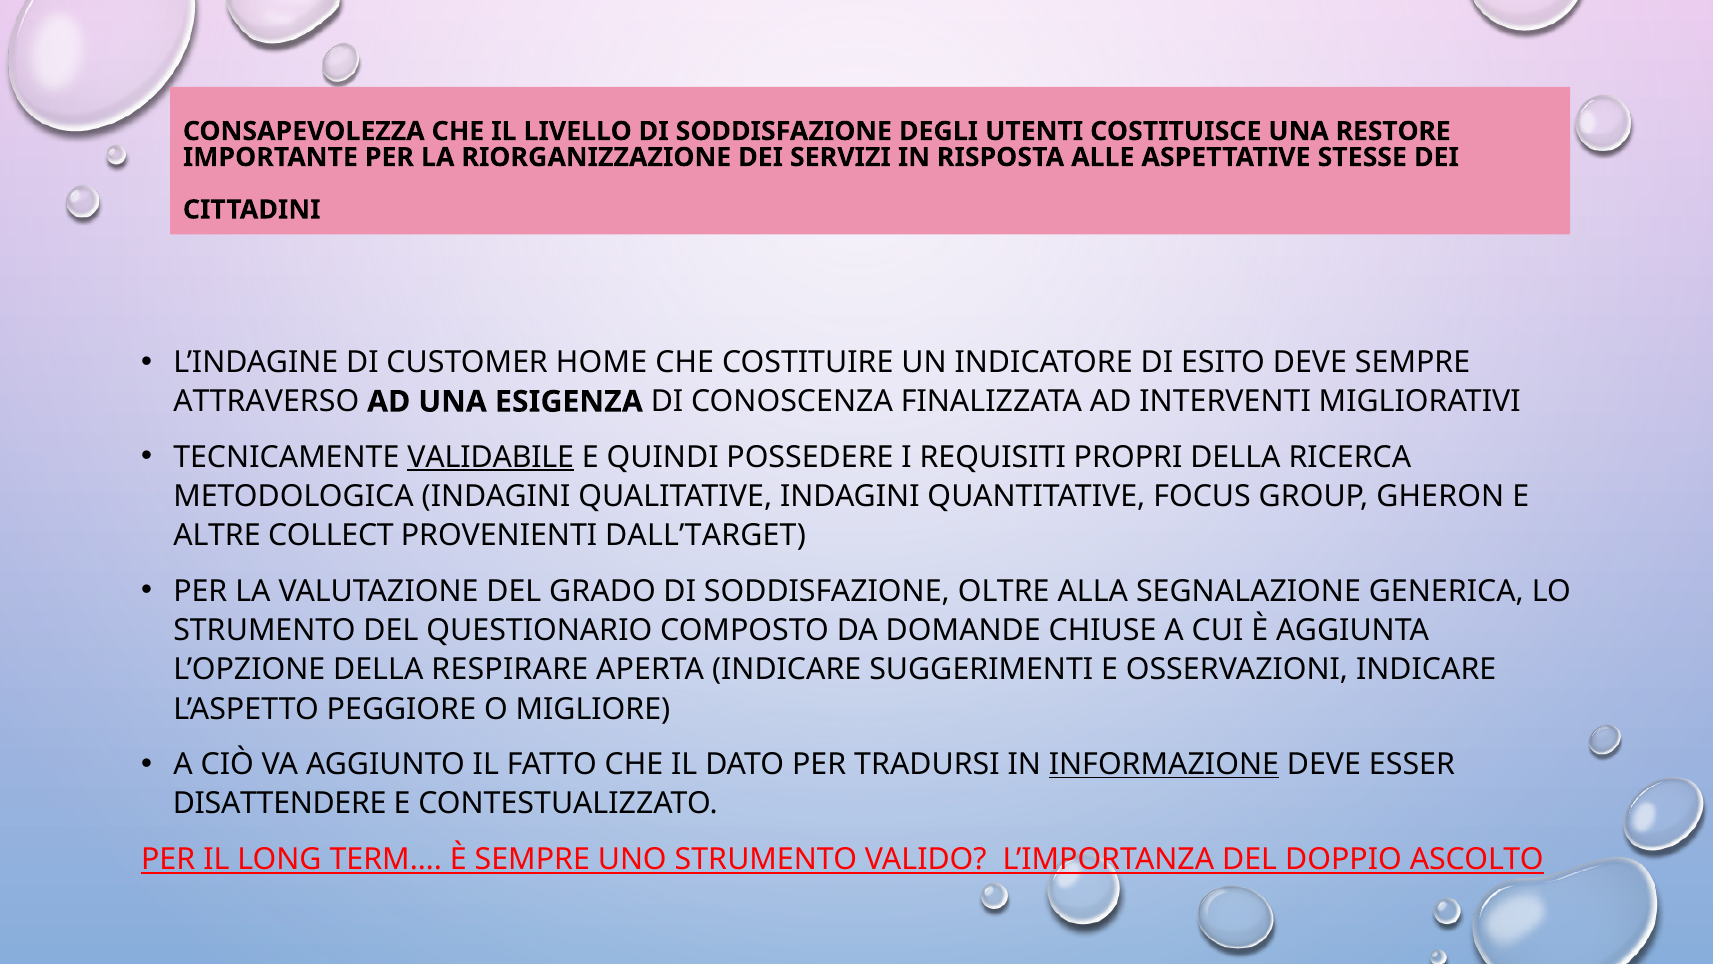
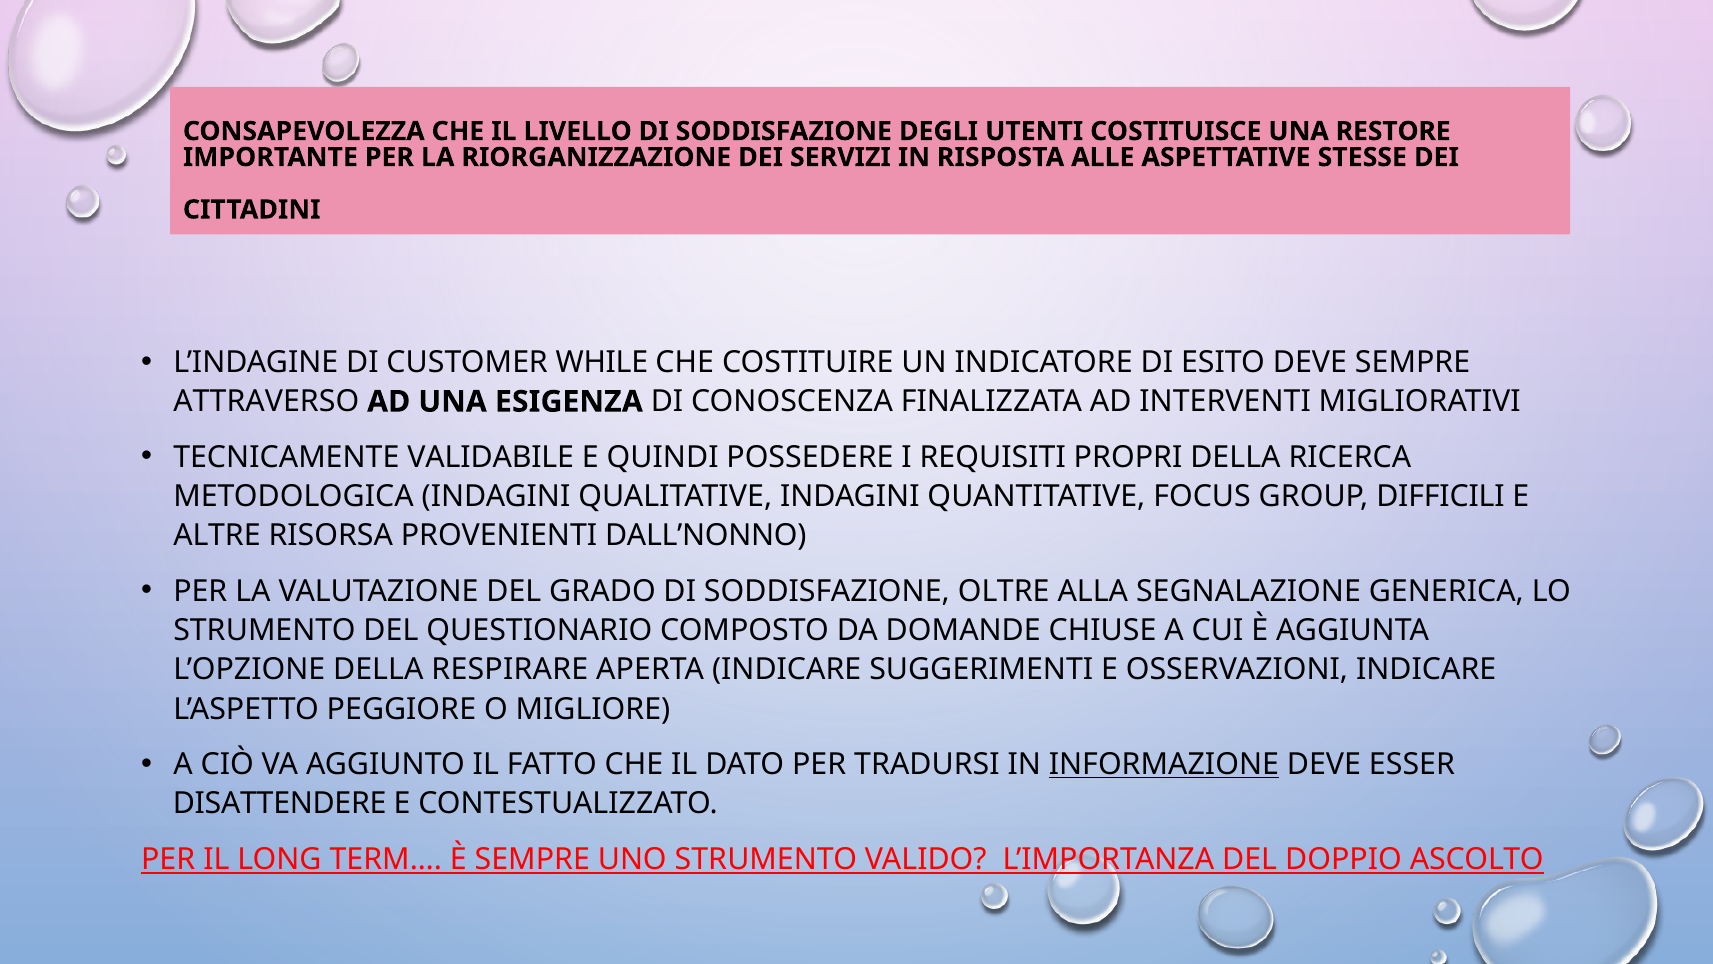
HOME: HOME -> WHILE (602, 362)
VALIDABILE underline: present -> none (491, 457)
GHERON: GHERON -> DIFFICILI (1440, 496)
COLLECT: COLLECT -> RISORSA (331, 535)
DALL’TARGET: DALL’TARGET -> DALL’NONNO (706, 535)
